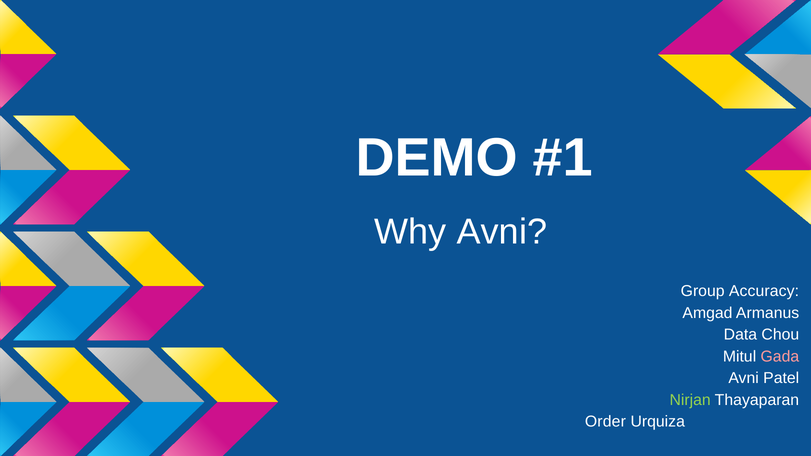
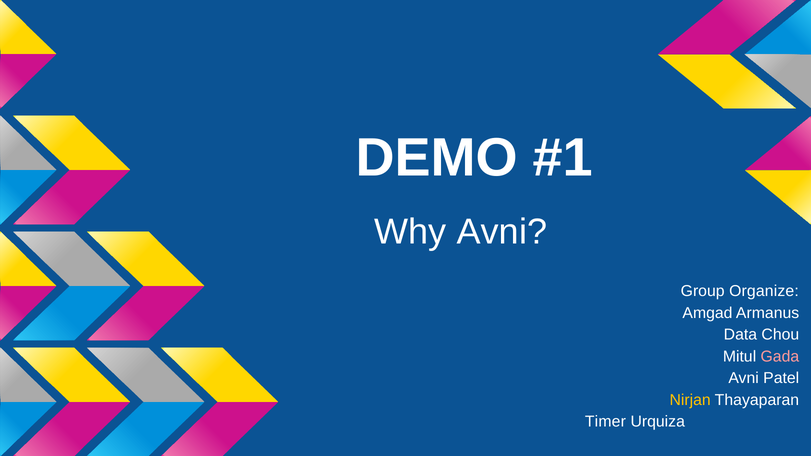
Accuracy: Accuracy -> Organize (764, 291)
Nirjan colour: light green -> yellow (690, 400)
Order: Order -> Timer (605, 422)
